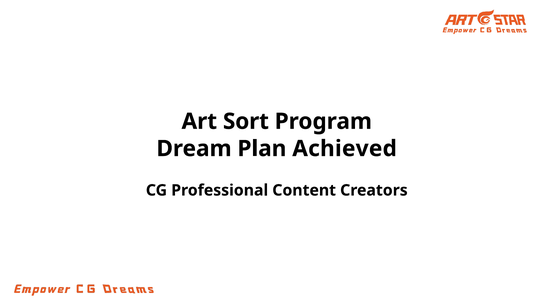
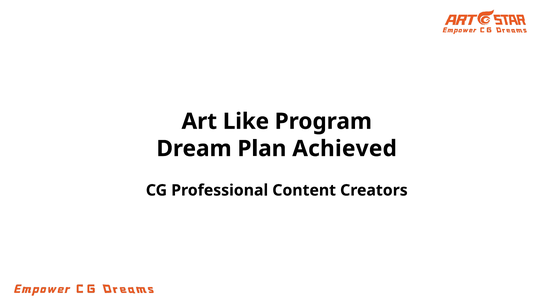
Sort: Sort -> Like (246, 121)
